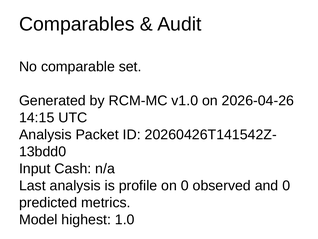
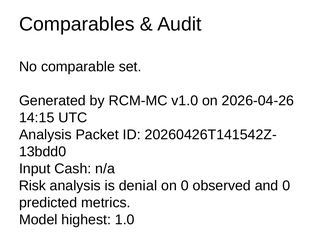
Last: Last -> Risk (32, 185)
profile: profile -> denial (138, 185)
